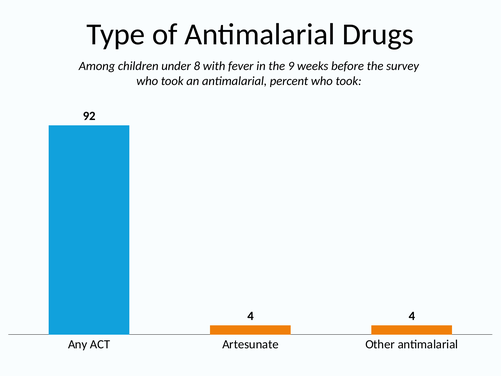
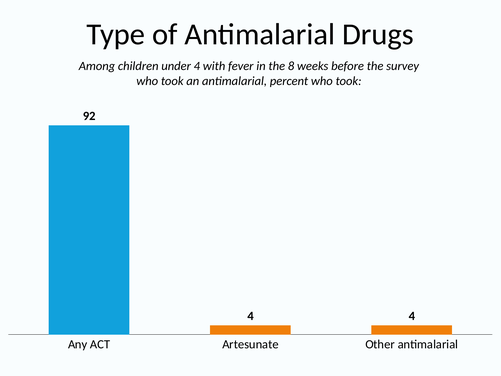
under 8: 8 -> 4 (197, 66)
9: 9 -> 8 (291, 66)
